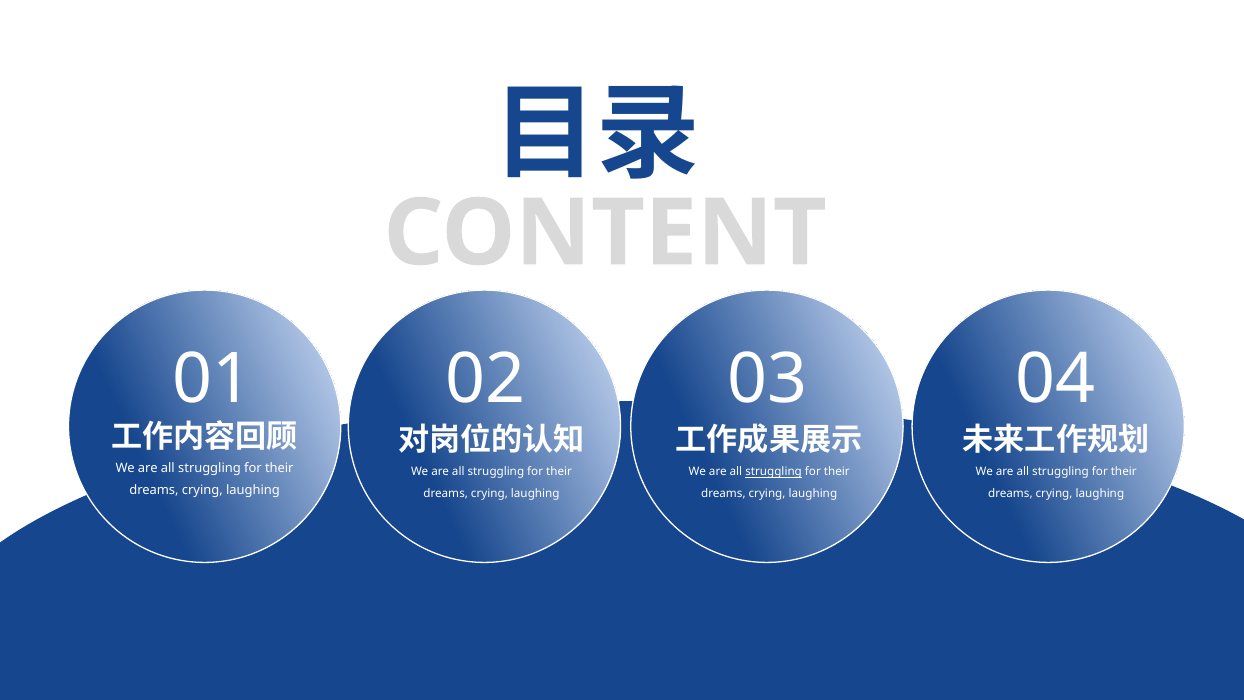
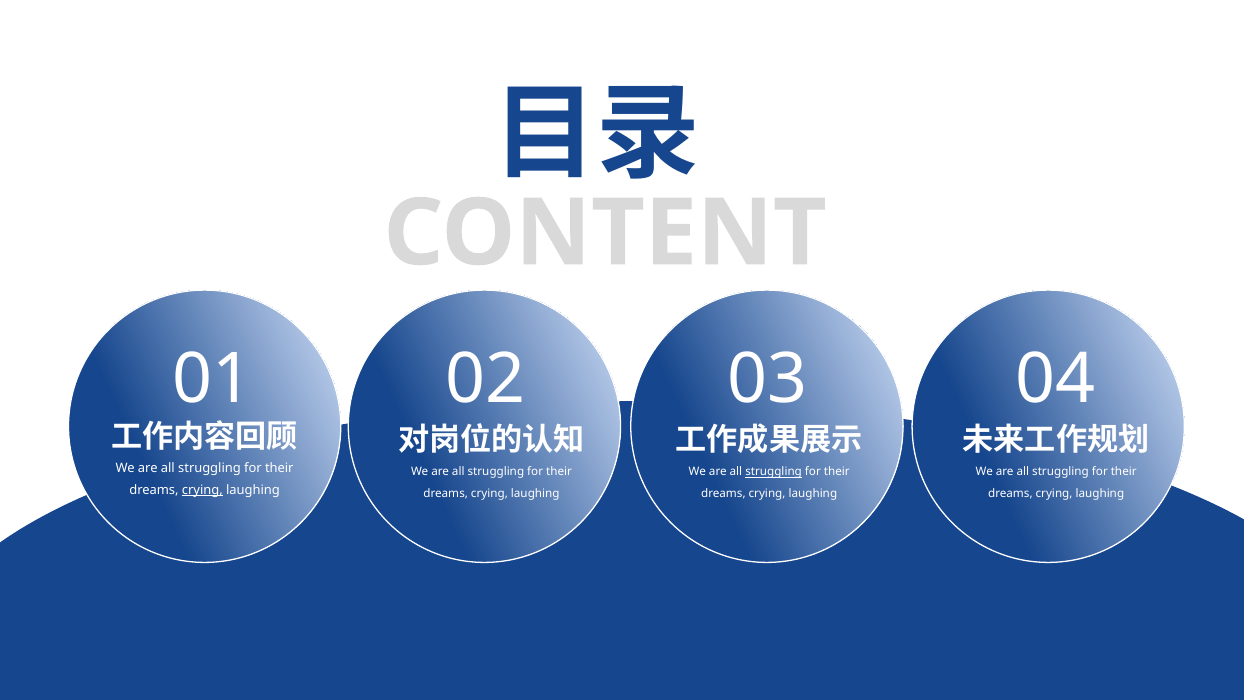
crying underline: none -> present (202, 490)
